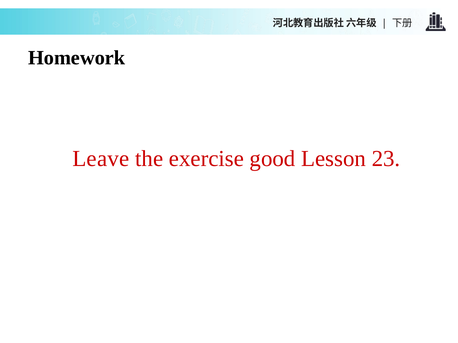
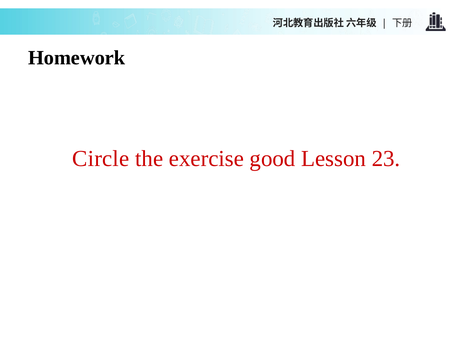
Leave: Leave -> Circle (101, 159)
